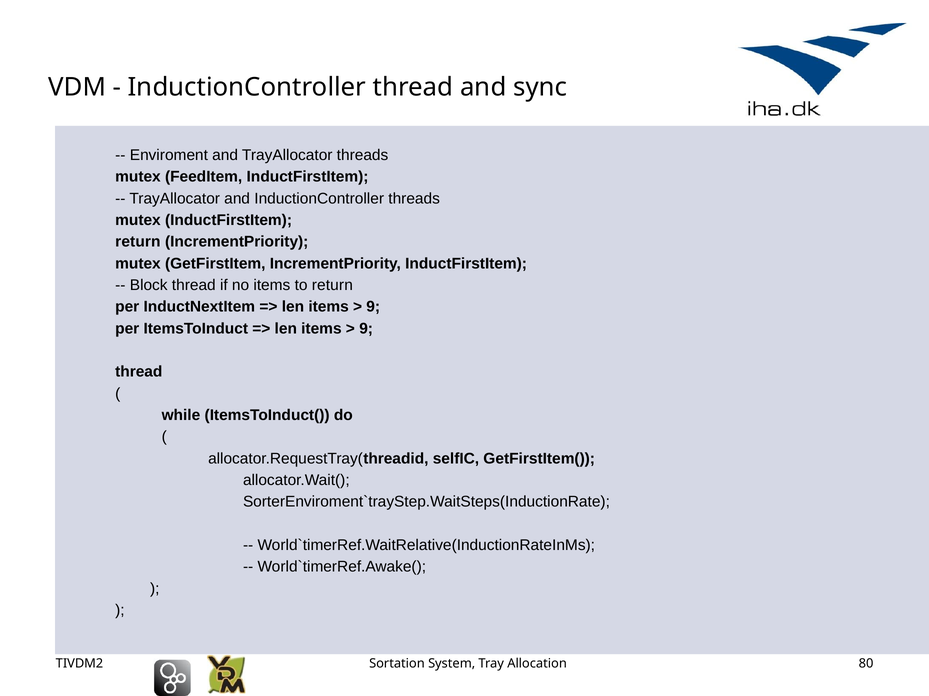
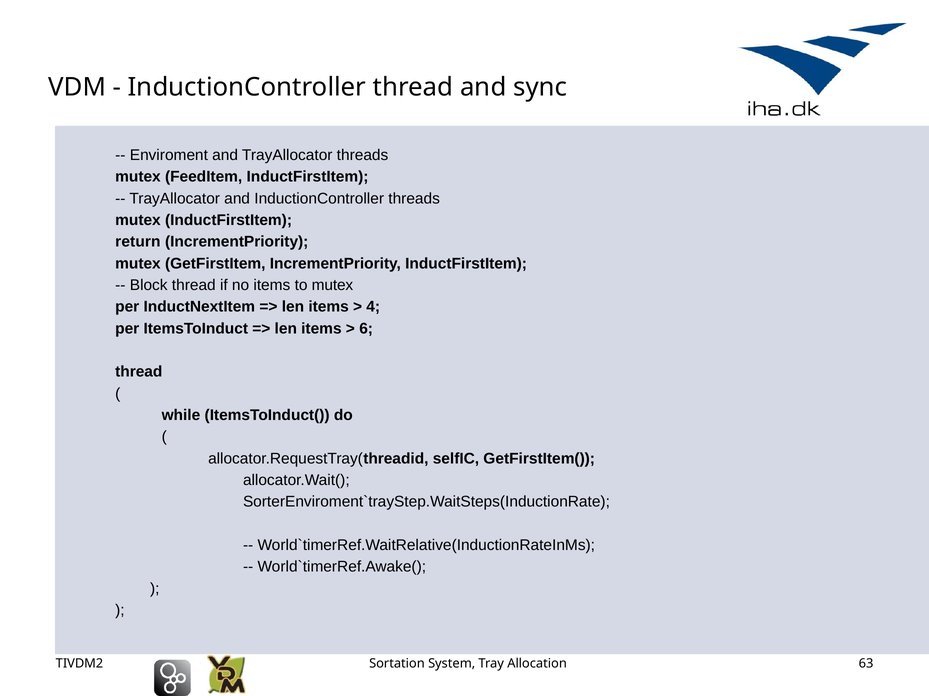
to return: return -> mutex (332, 285)
9: 9 -> 4 (373, 307)
9: 9 -> 6 (366, 329)
80: 80 -> 63 (866, 664)
